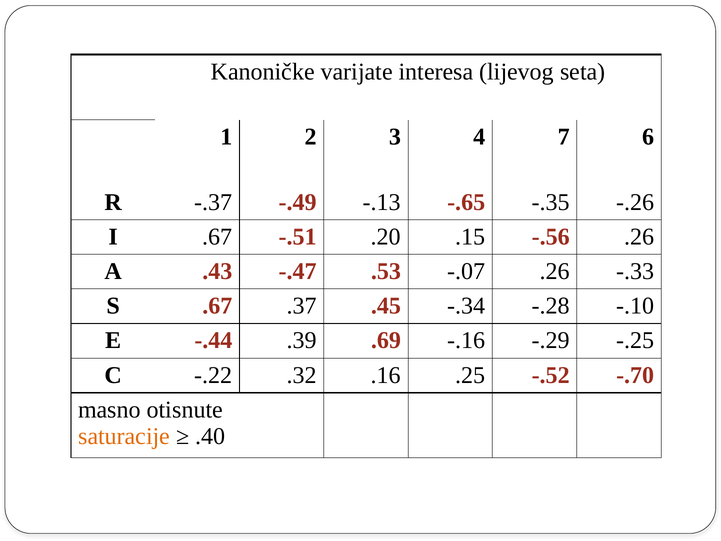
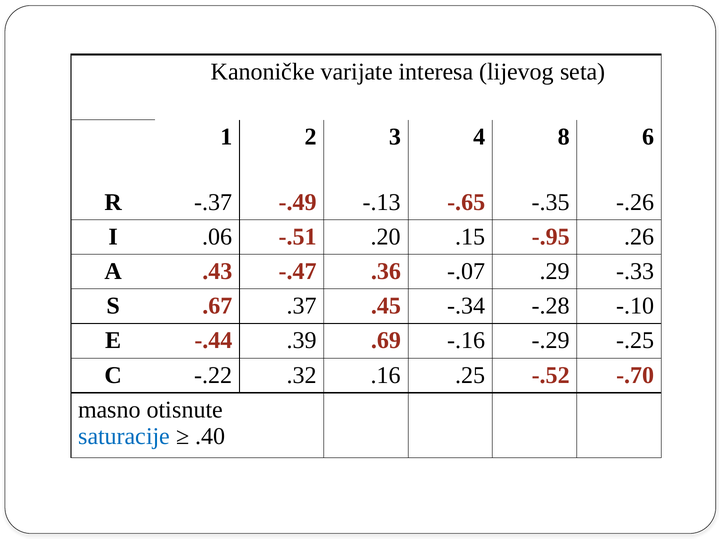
7: 7 -> 8 (564, 137)
I .67: .67 -> .06 (217, 237)
-.56: -.56 -> -.95 (551, 237)
.53: .53 -> .36 (386, 271)
-.07 .26: .26 -> .29 (555, 271)
saturacije colour: orange -> blue (124, 436)
